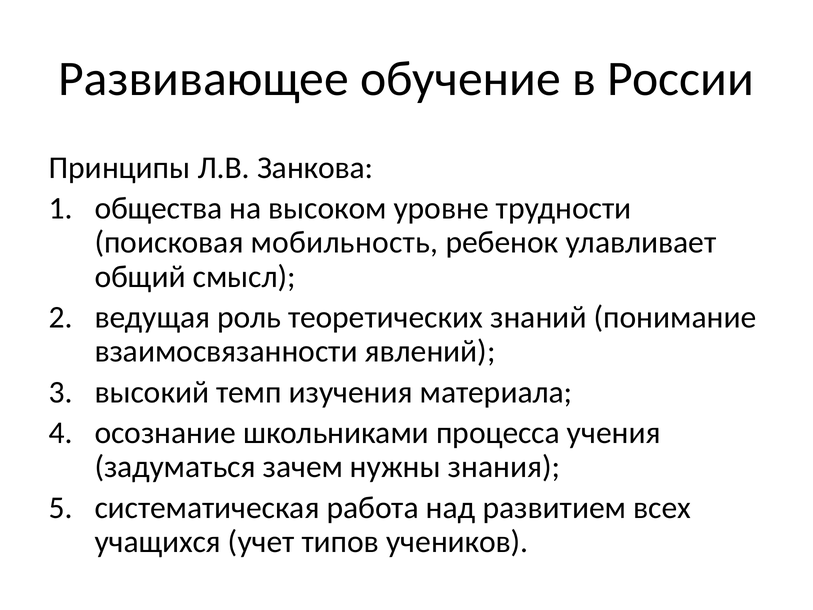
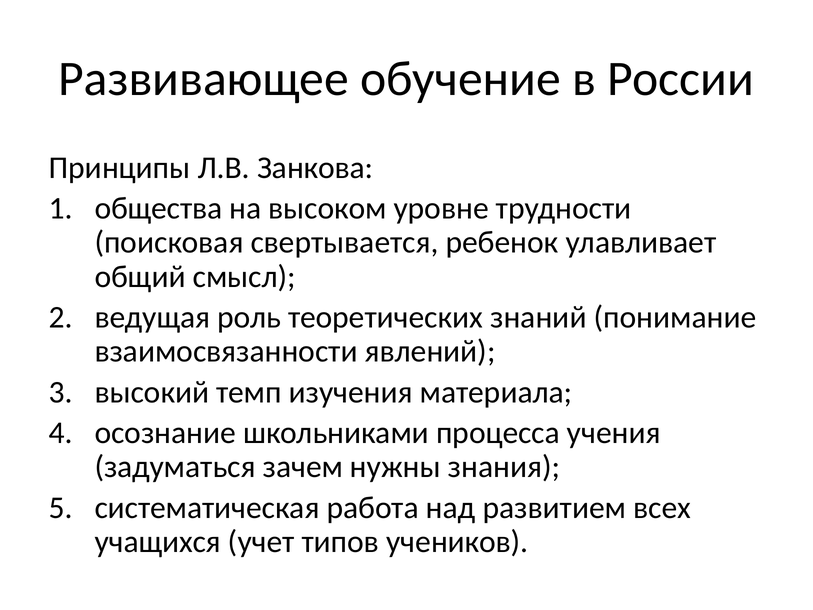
мобильность: мобильность -> свертывается (345, 242)
